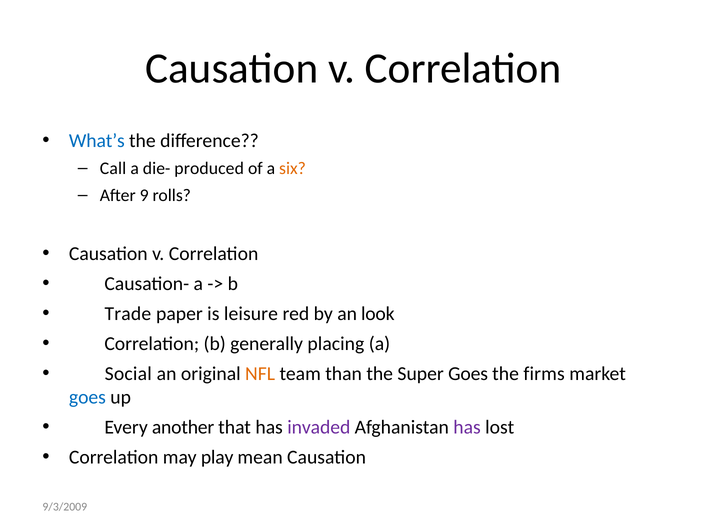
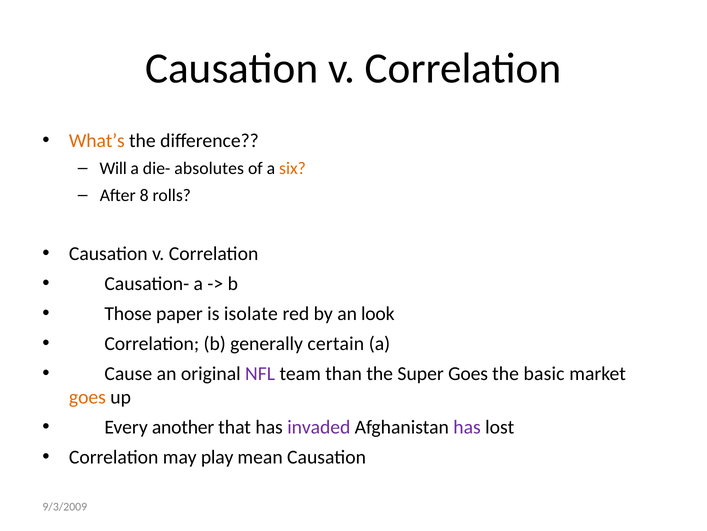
What’s colour: blue -> orange (97, 140)
Call: Call -> Will (113, 168)
produced: produced -> absolutes (209, 168)
9: 9 -> 8 (144, 195)
Trade: Trade -> Those (128, 313)
leisure: leisure -> isolate (251, 313)
placing: placing -> certain (336, 343)
Social: Social -> Cause (128, 373)
NFL colour: orange -> purple (260, 373)
firms: firms -> basic (544, 373)
goes colour: blue -> orange (87, 397)
